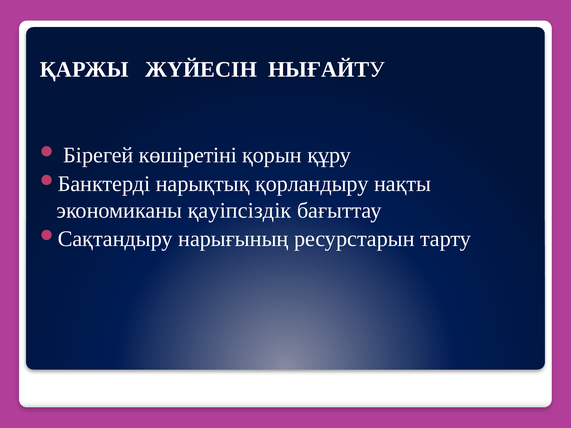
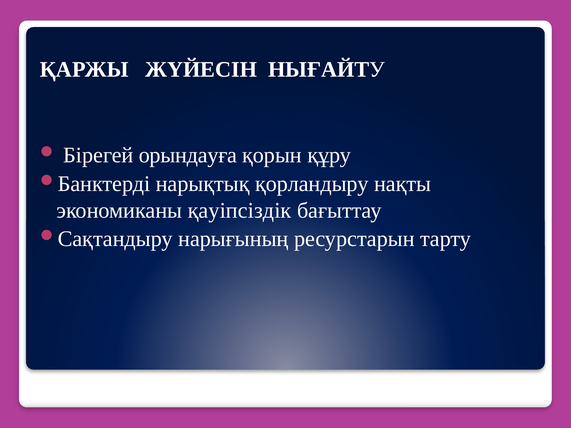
көшіретіні: көшіретіні -> орындауға (188, 155)
